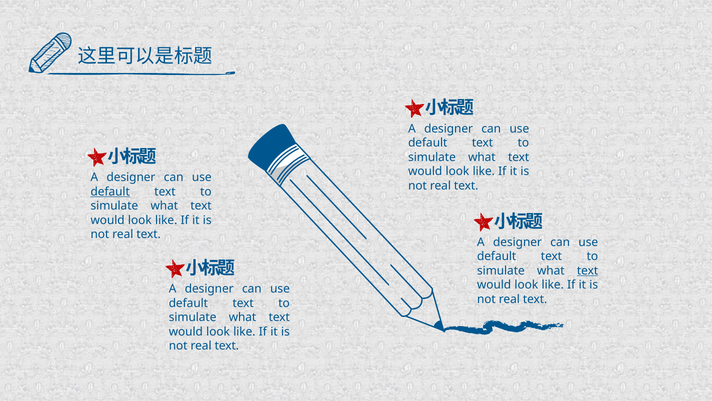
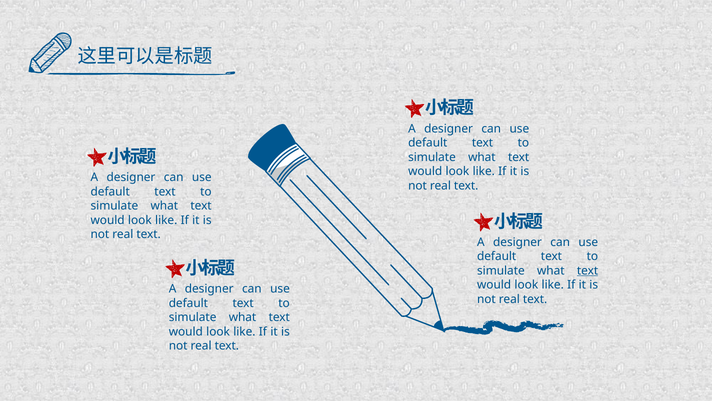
default underline: present -> none (110, 191)
